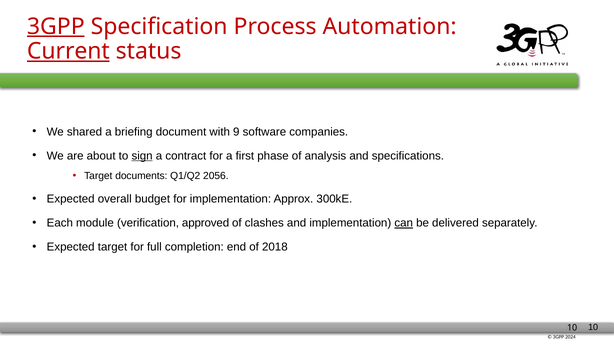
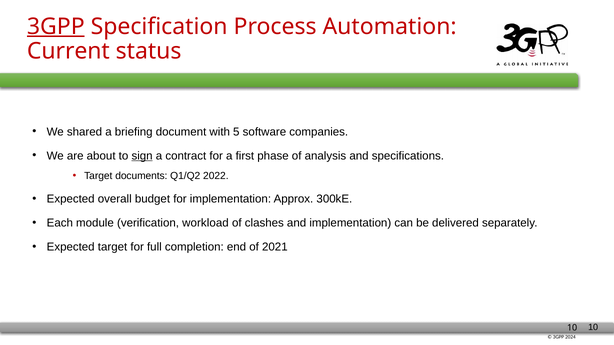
Current underline: present -> none (68, 51)
9: 9 -> 5 (236, 132)
2056: 2056 -> 2022 (216, 176)
approved: approved -> workload (205, 223)
can underline: present -> none (404, 223)
2018: 2018 -> 2021 (275, 247)
